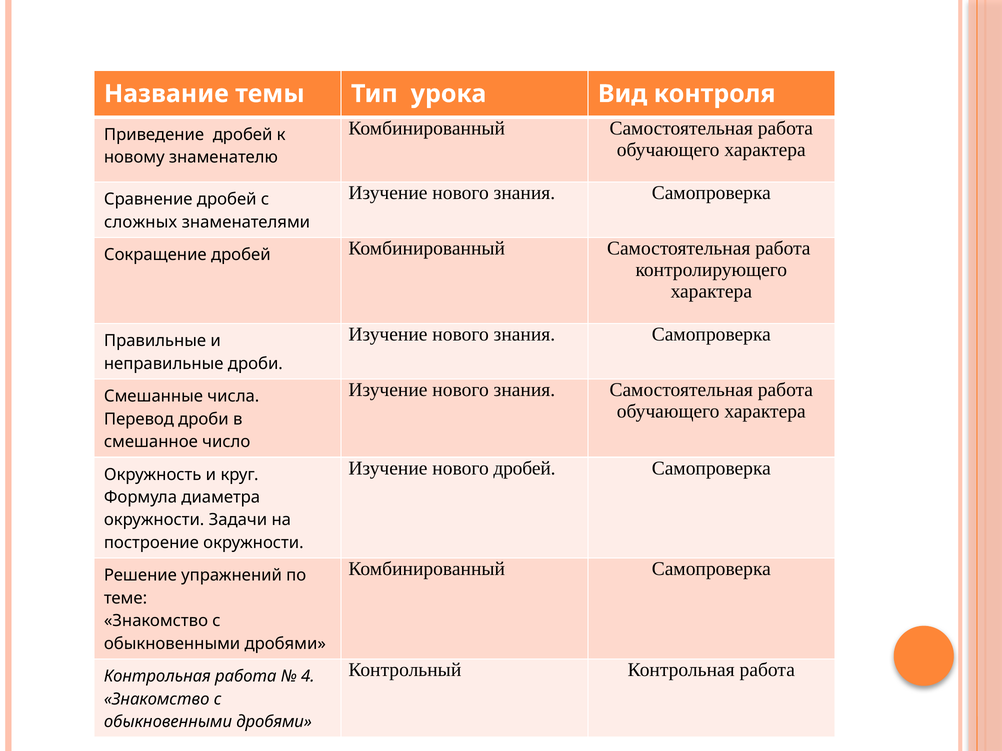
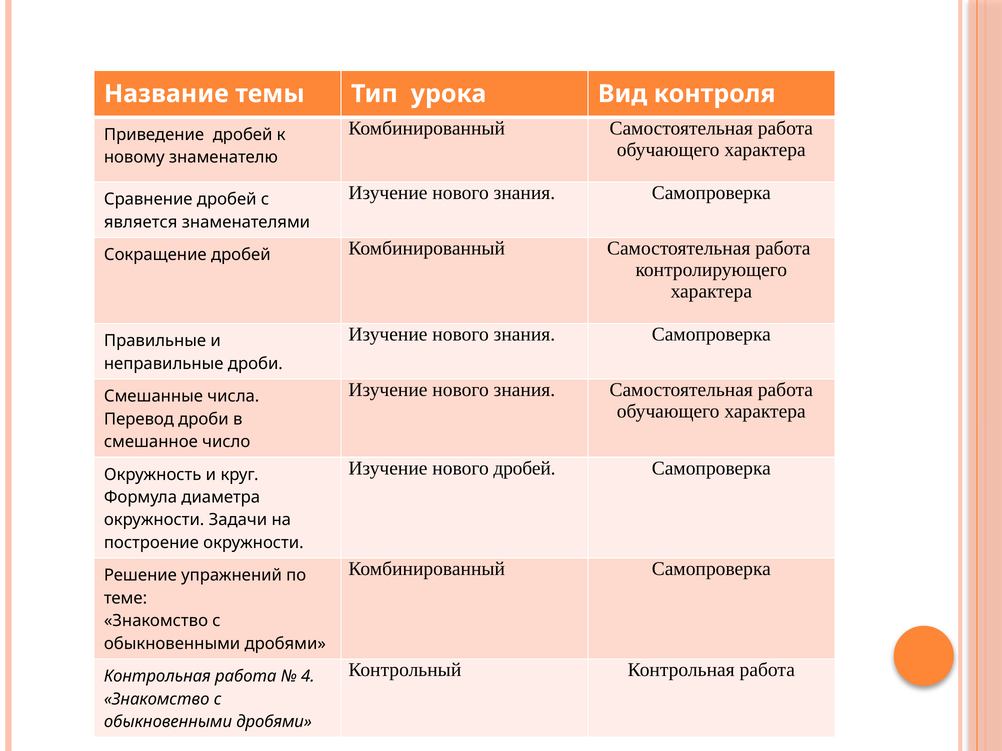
сложных: сложных -> является (141, 222)
